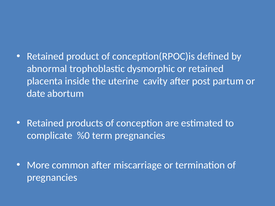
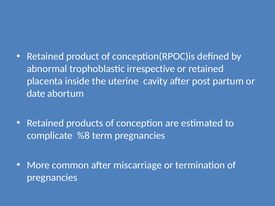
dysmorphic: dysmorphic -> irrespective (151, 69)
%0: %0 -> %8 (83, 136)
